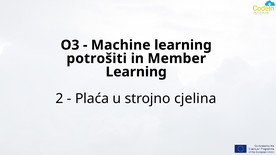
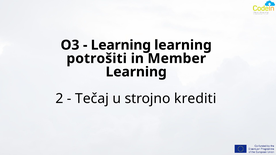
Machine: Machine -> Learning (121, 45)
Plaća: Plaća -> Tečaj (92, 99)
cjelina: cjelina -> krediti (195, 99)
